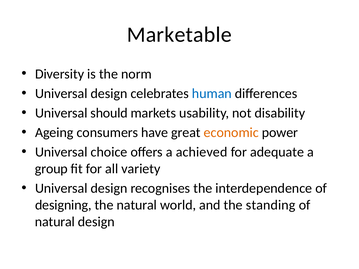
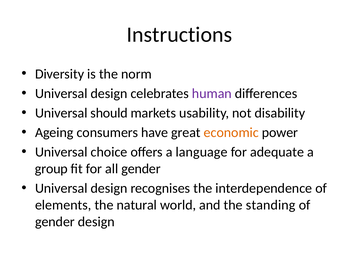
Marketable: Marketable -> Instructions (179, 35)
human colour: blue -> purple (212, 94)
achieved: achieved -> language (202, 152)
all variety: variety -> gender (141, 169)
designing: designing -> elements (63, 205)
natural: natural -> gender (55, 222)
